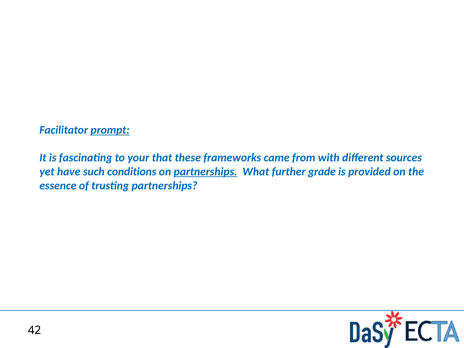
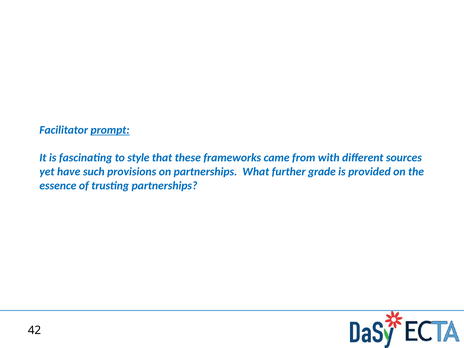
your: your -> style (138, 158)
conditions: conditions -> provisions (132, 172)
partnerships underline: present -> none (205, 172)
